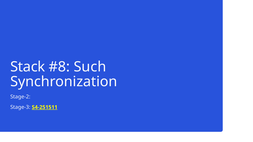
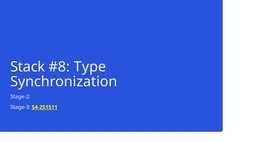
Such: Such -> Type (90, 67)
